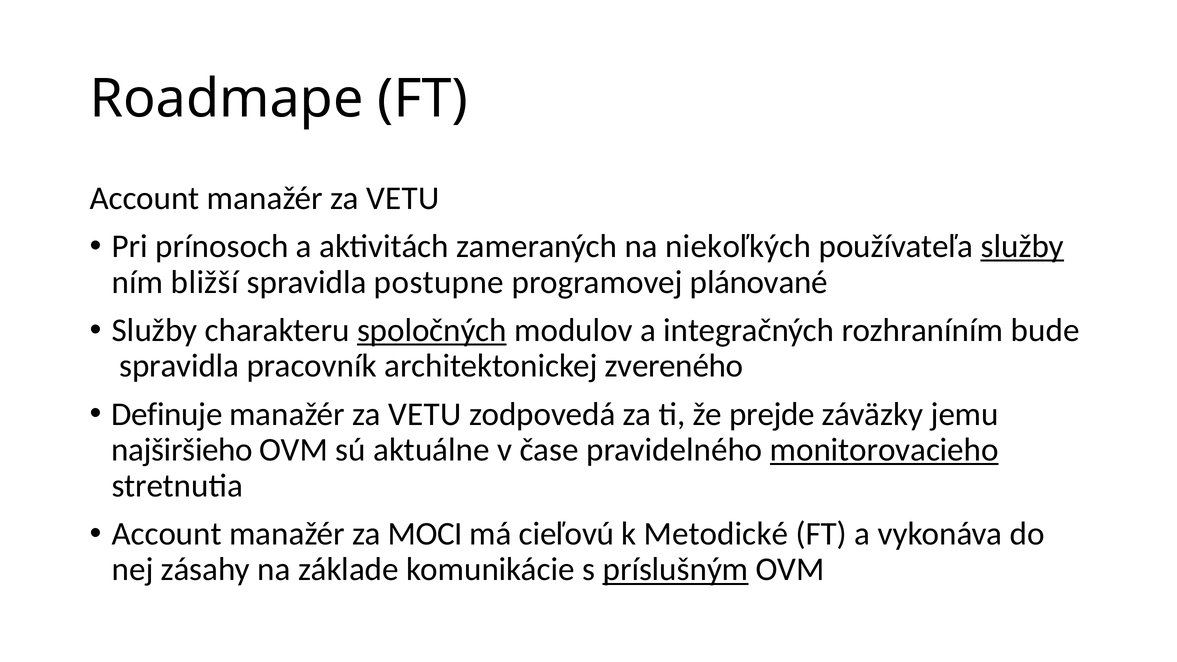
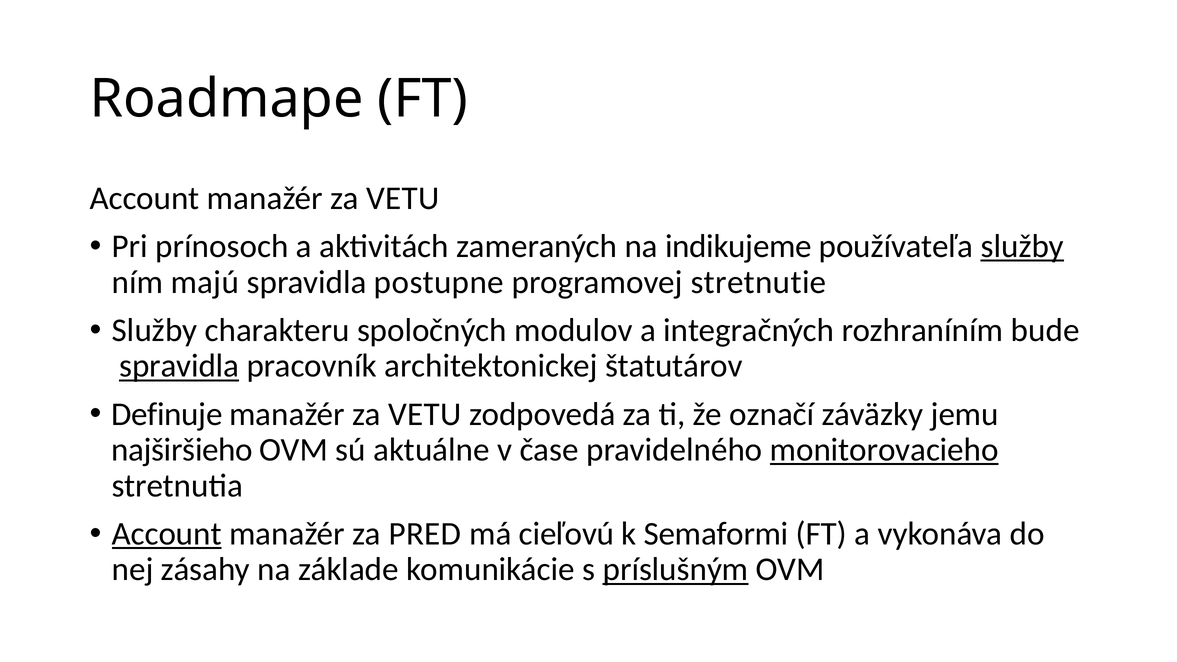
niekoľkých: niekoľkých -> indikujeme (738, 246)
bližší: bližší -> majú (205, 282)
plánované: plánované -> stretnutie (758, 282)
spoločných underline: present -> none (432, 330)
spravidla underline: none -> present (179, 366)
zvereného: zvereného -> štatutárov (674, 366)
prejde: prejde -> označí (772, 414)
Account underline: none -> present (167, 534)
MOCI: MOCI -> PRED (425, 534)
Metodické: Metodické -> Semaformi (716, 534)
